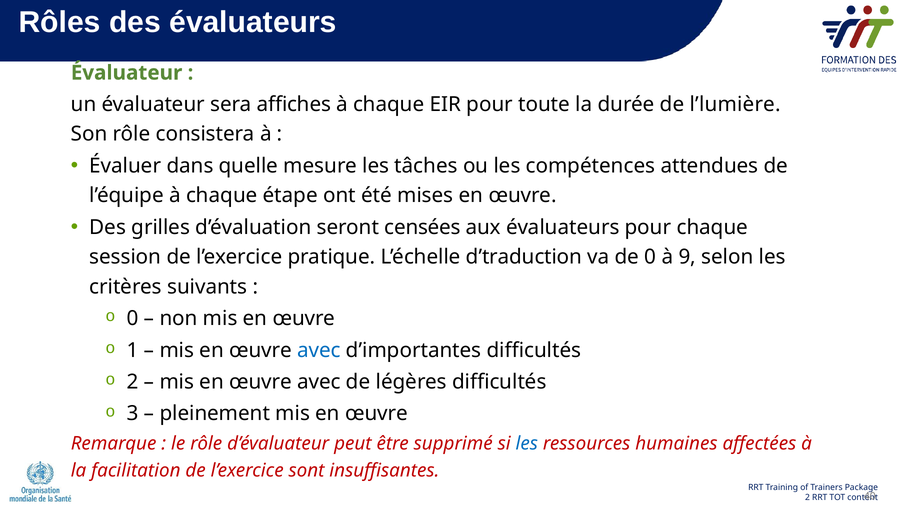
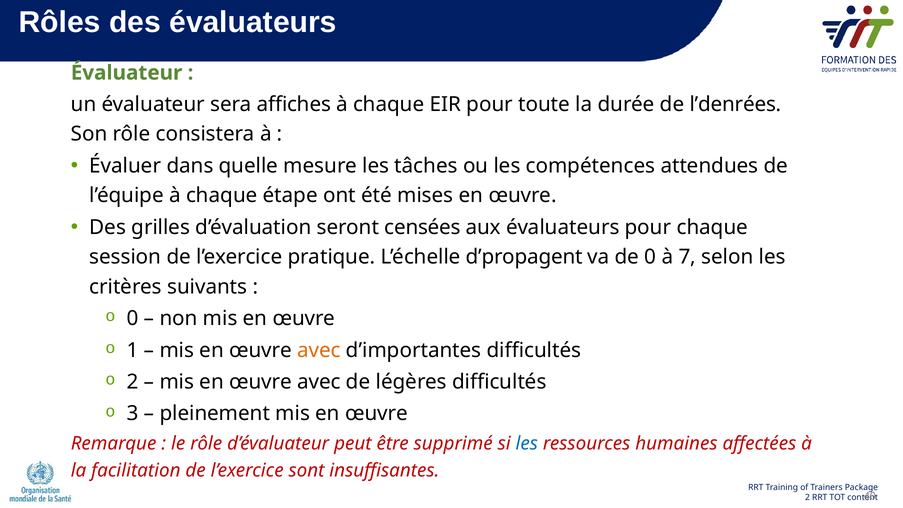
l’lumière: l’lumière -> l’denrées (735, 104)
d’traduction: d’traduction -> d’propagent (524, 257)
9: 9 -> 7 (687, 257)
avec colour: blue -> orange (319, 350)
